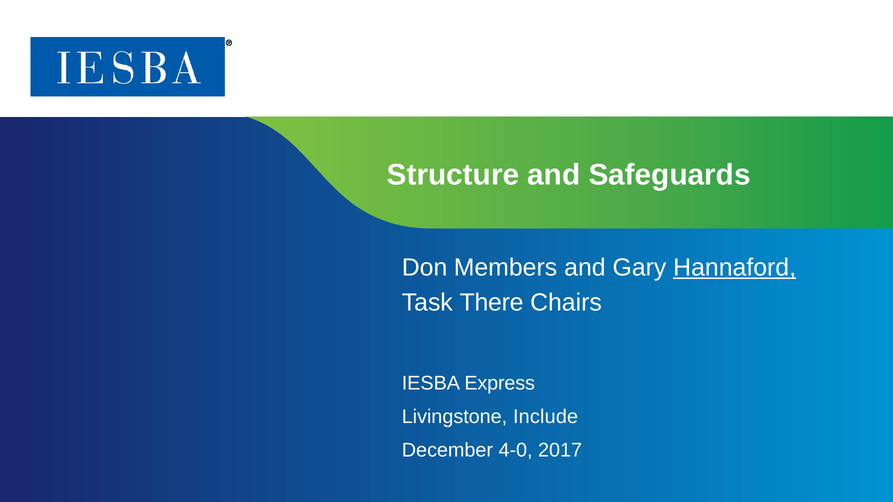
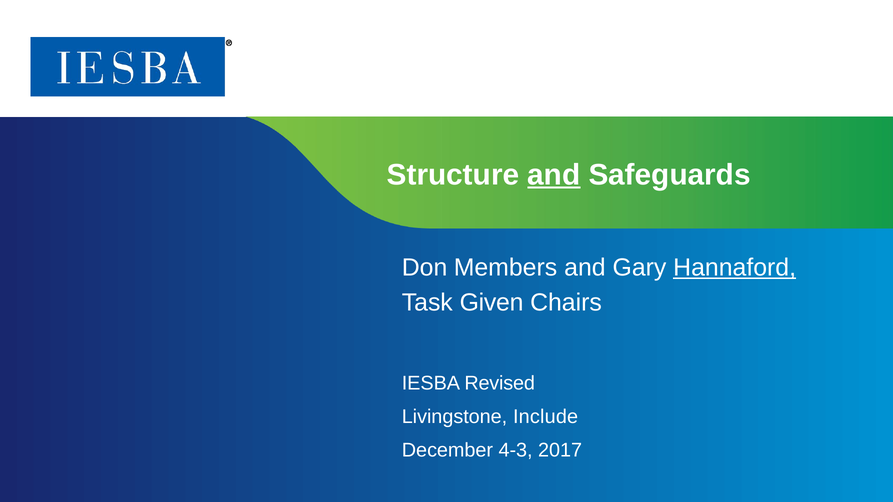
and underline: none -> present (554, 175)
There: There -> Given (492, 303)
Express: Express -> Revised (500, 383)
4-0: 4-0 -> 4-3 (516, 450)
